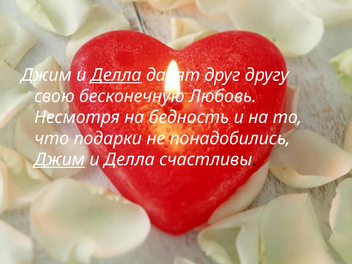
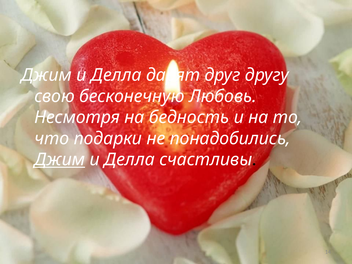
Делла underline: present -> none (116, 75)
